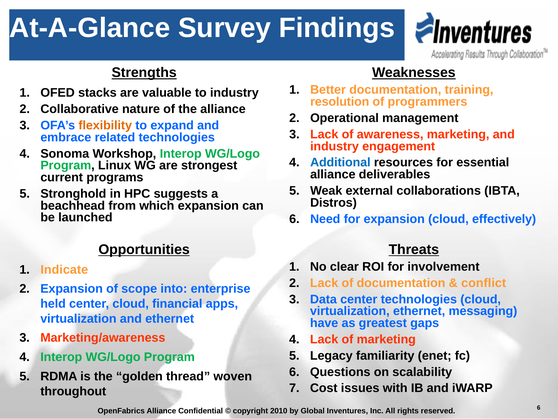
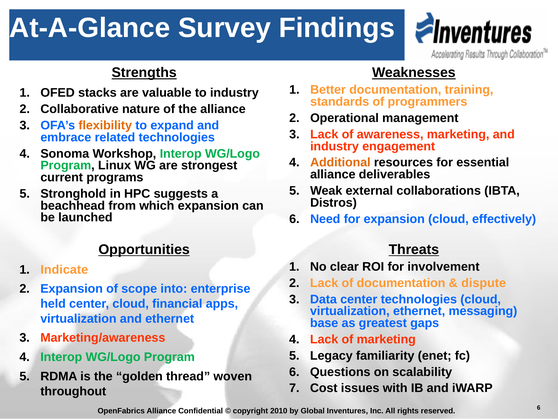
resolution: resolution -> standards (340, 102)
Additional colour: blue -> orange (340, 162)
conflict: conflict -> dispute (484, 283)
have: have -> base (324, 323)
